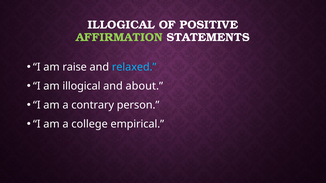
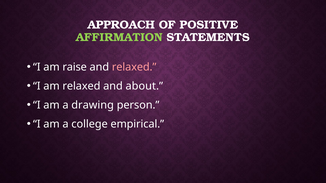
ILLOGICAL: ILLOGICAL -> APPROACH (121, 25)
relaxed colour: light blue -> pink (134, 67)
am illogical: illogical -> relaxed (81, 86)
contrary: contrary -> drawing (93, 105)
